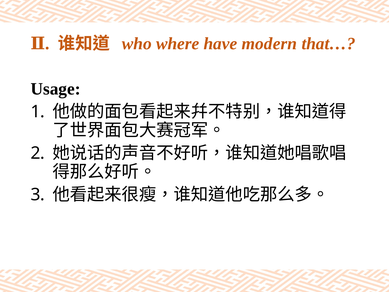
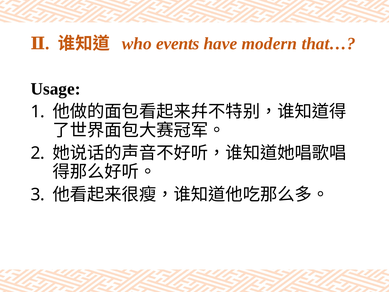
where: where -> events (178, 44)
